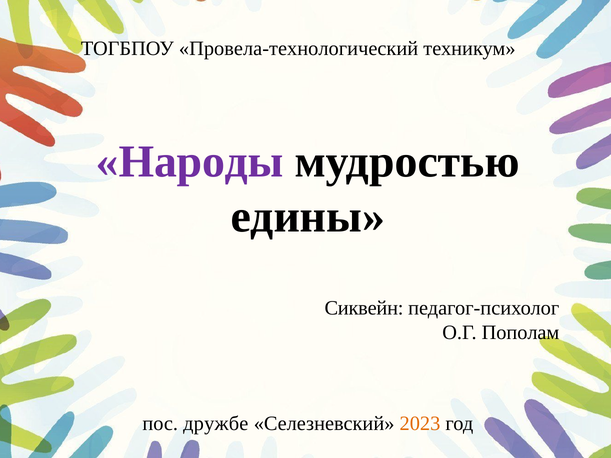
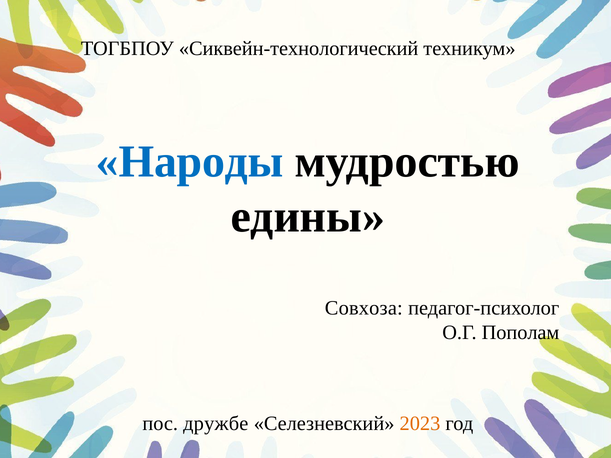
Провела-технологический: Провела-технологический -> Сиквейн-технологический (299, 48)
Народы colour: purple -> blue (190, 162)
Сиквейн: Сиквейн -> Совхоза (364, 308)
